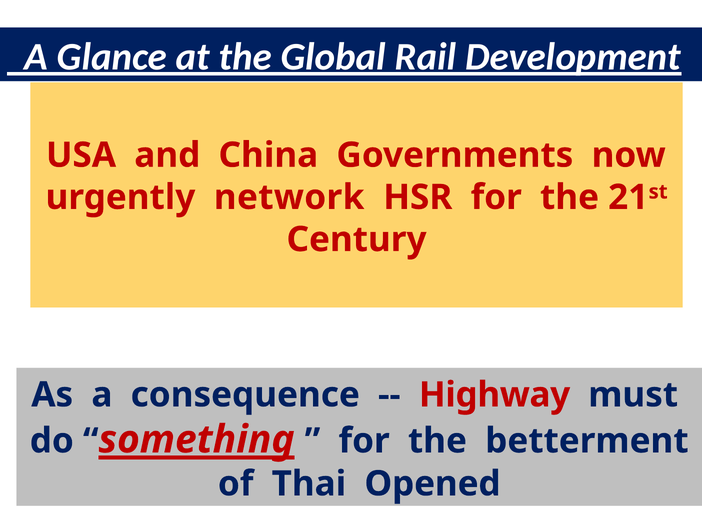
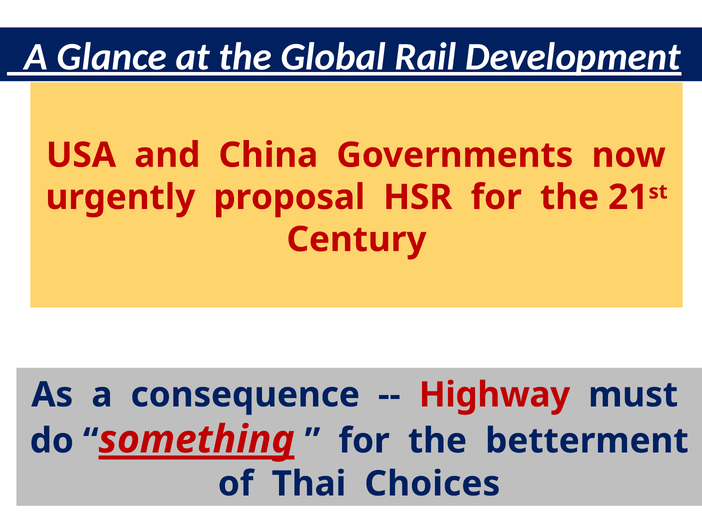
network: network -> proposal (289, 197)
Opened: Opened -> Choices (432, 483)
